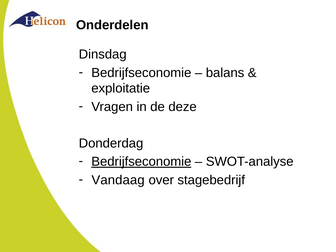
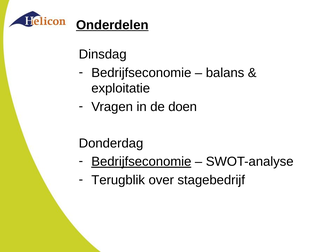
Onderdelen underline: none -> present (112, 25)
deze: deze -> doen (183, 107)
Vandaag: Vandaag -> Terugblik (118, 180)
